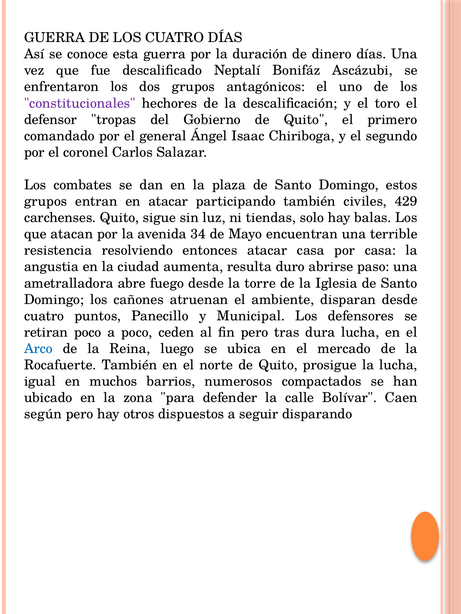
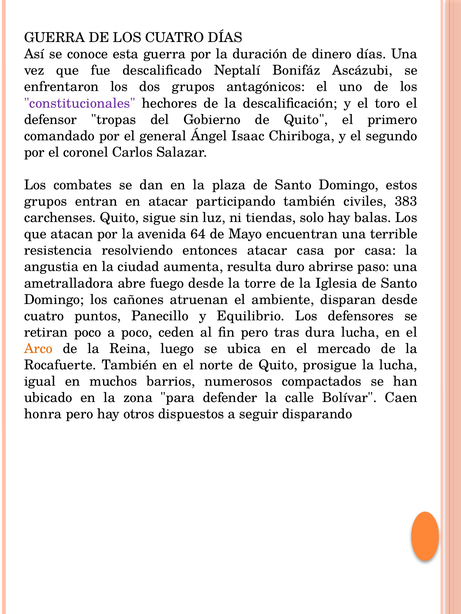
429: 429 -> 383 (406, 202)
34: 34 -> 64 (198, 234)
Municipal: Municipal -> Equilibrio (251, 316)
Arco colour: blue -> orange (38, 349)
según: según -> honra (43, 415)
